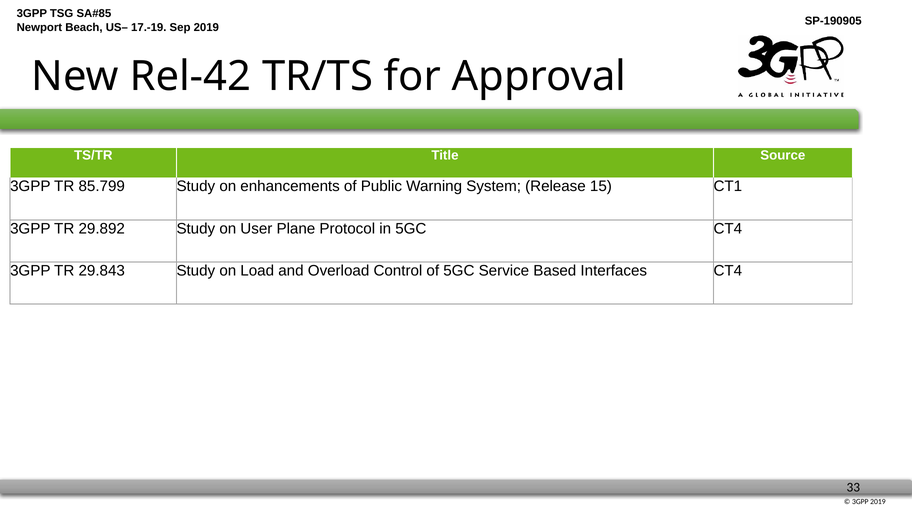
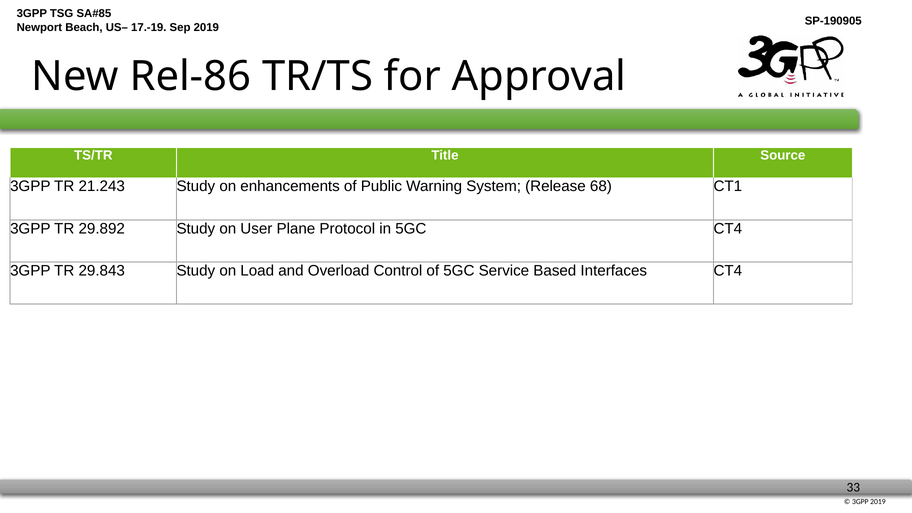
Rel-42: Rel-42 -> Rel-86 (190, 77)
85.799: 85.799 -> 21.243 (102, 186)
15: 15 -> 68 (601, 186)
